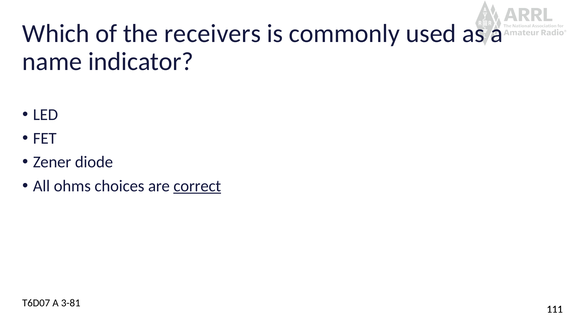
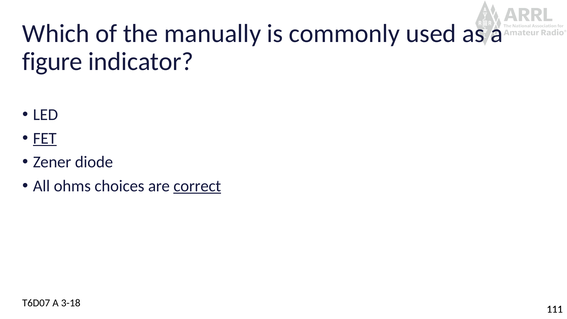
receivers: receivers -> manually (213, 34)
name: name -> figure (52, 62)
FET underline: none -> present (45, 138)
3-81: 3-81 -> 3-18 (71, 303)
